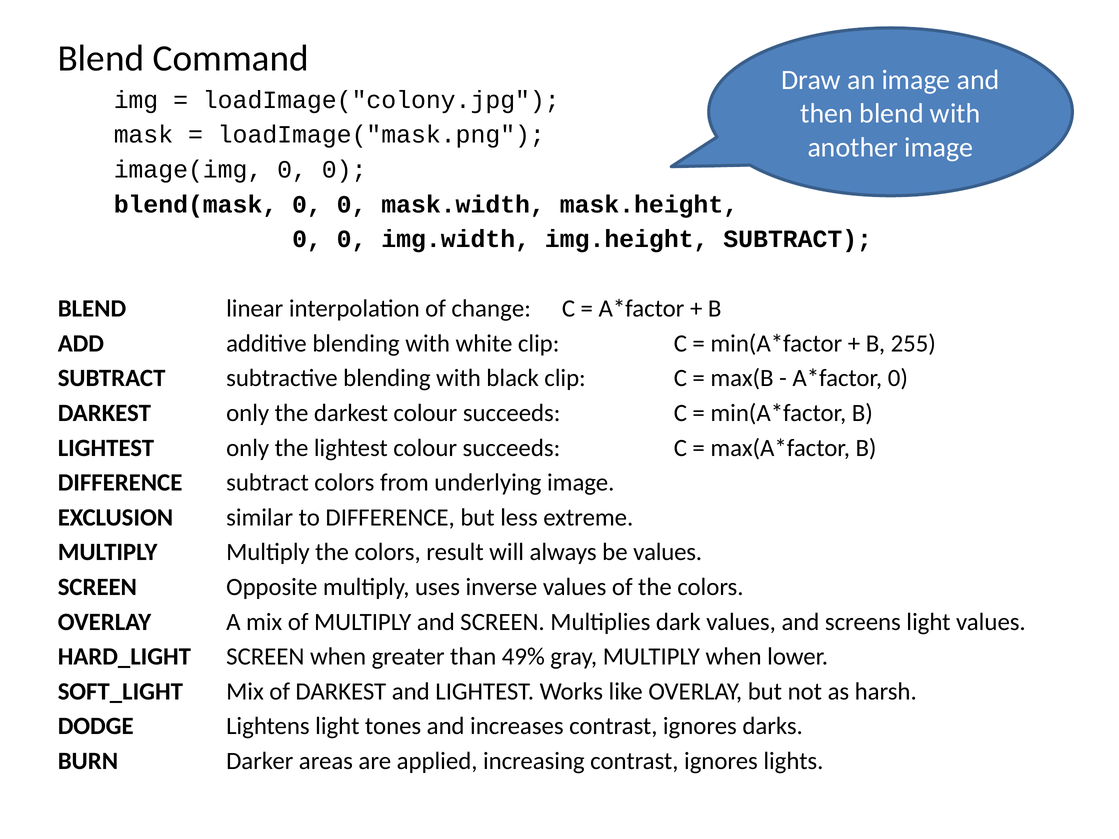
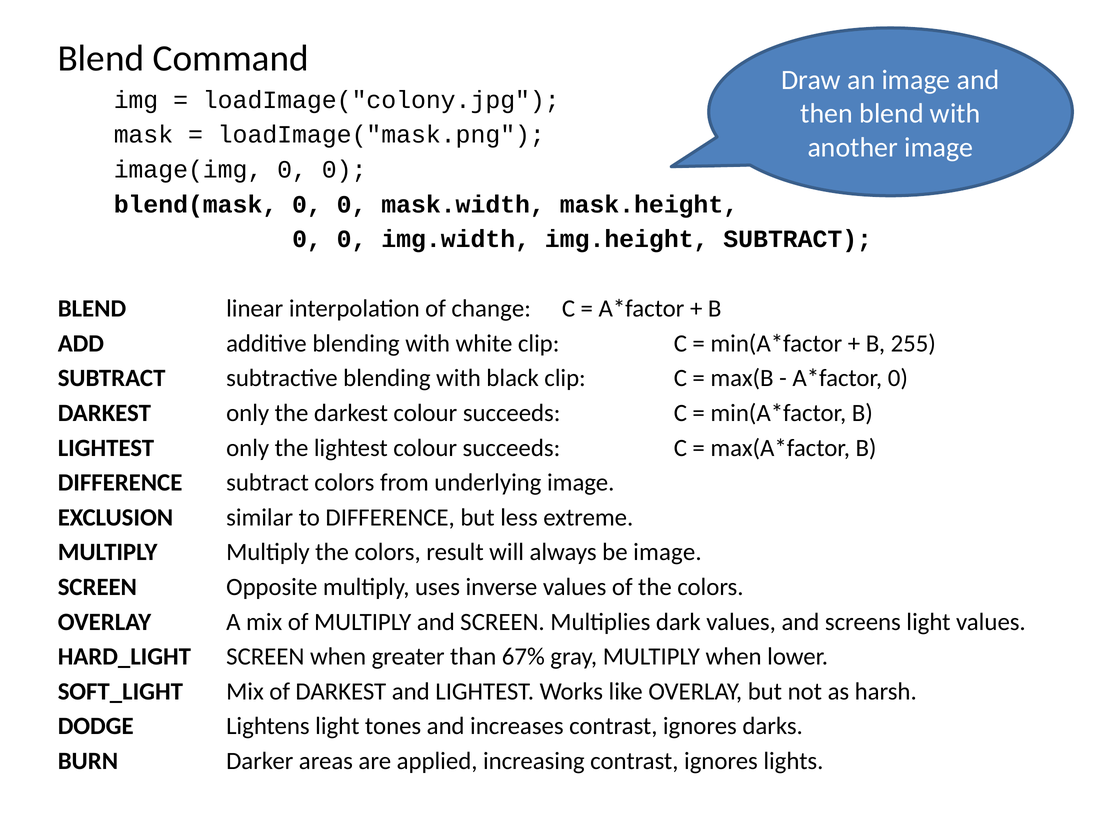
be values: values -> image (667, 552)
49%: 49% -> 67% (523, 657)
